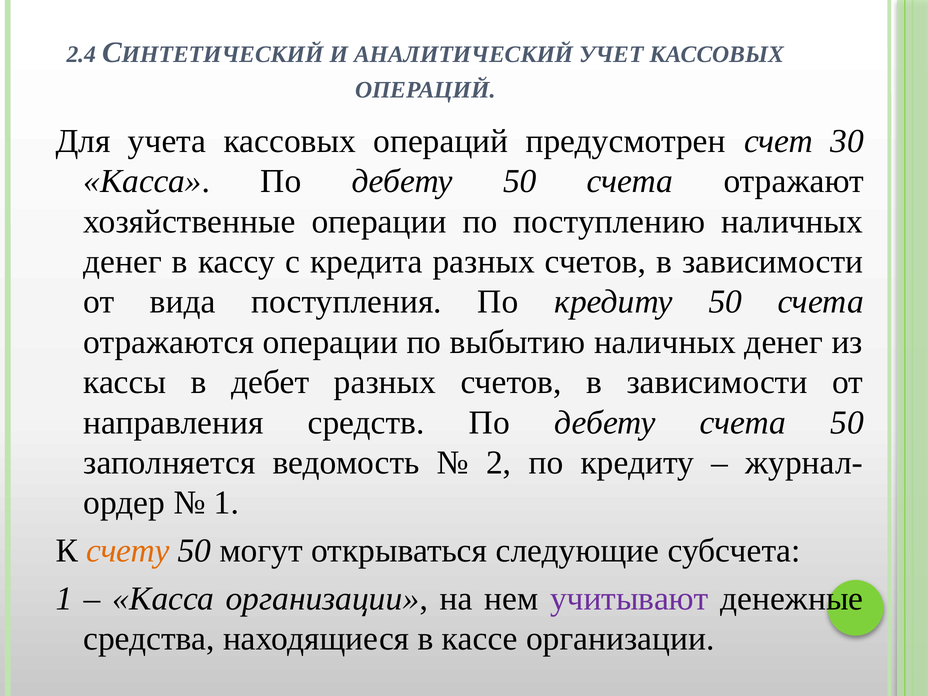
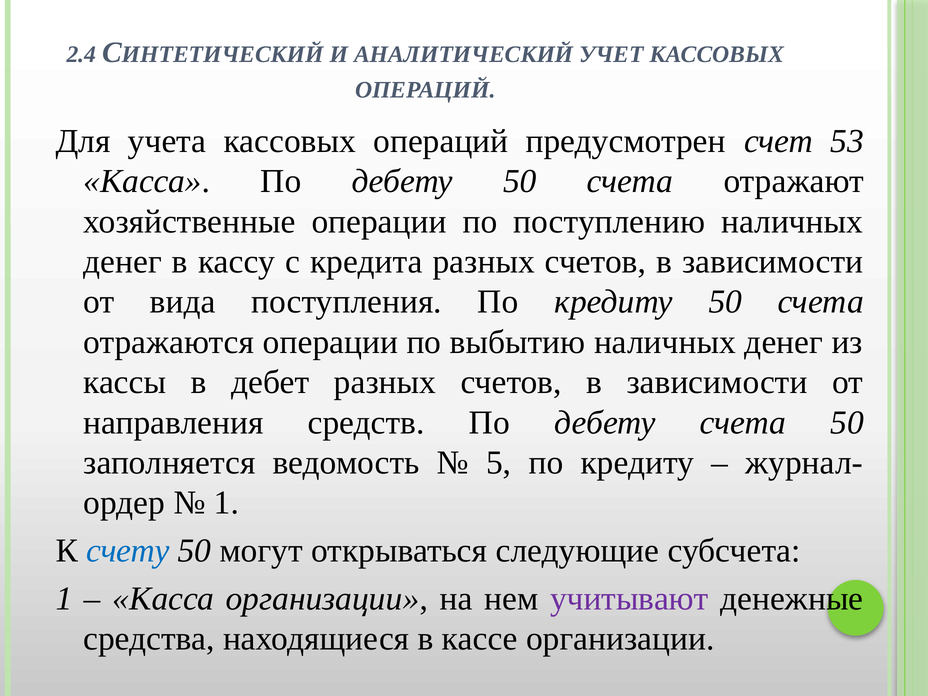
30: 30 -> 53 (847, 141)
2: 2 -> 5 (499, 463)
счету colour: orange -> blue (128, 551)
